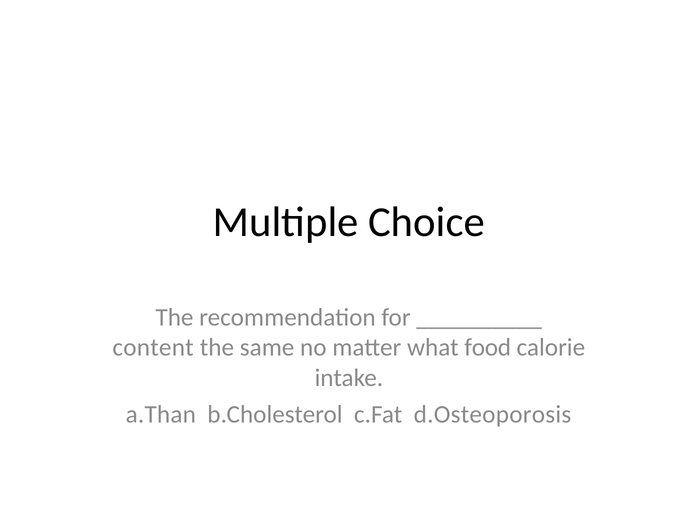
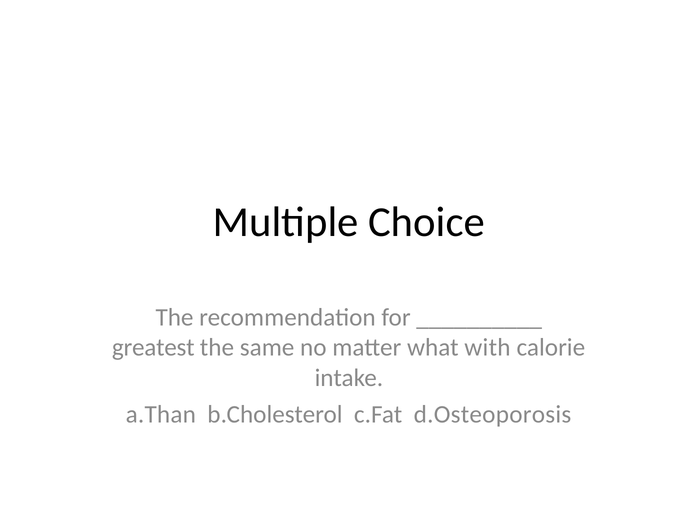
content: content -> greatest (153, 347)
food: food -> with (487, 347)
